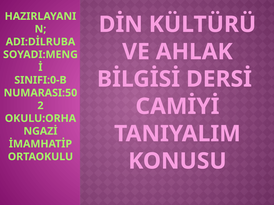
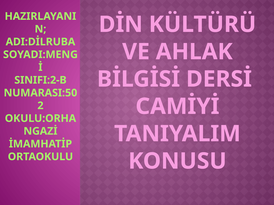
SINIFI:0-B: SINIFI:0-B -> SINIFI:2-B (40, 80)
